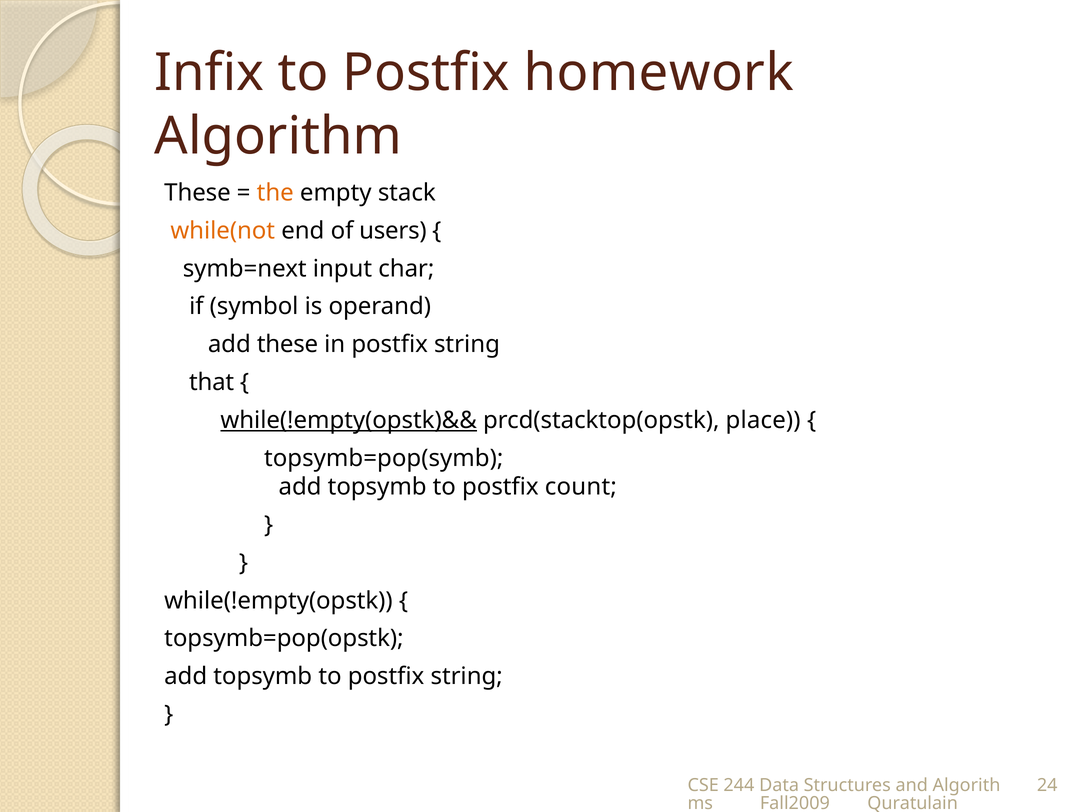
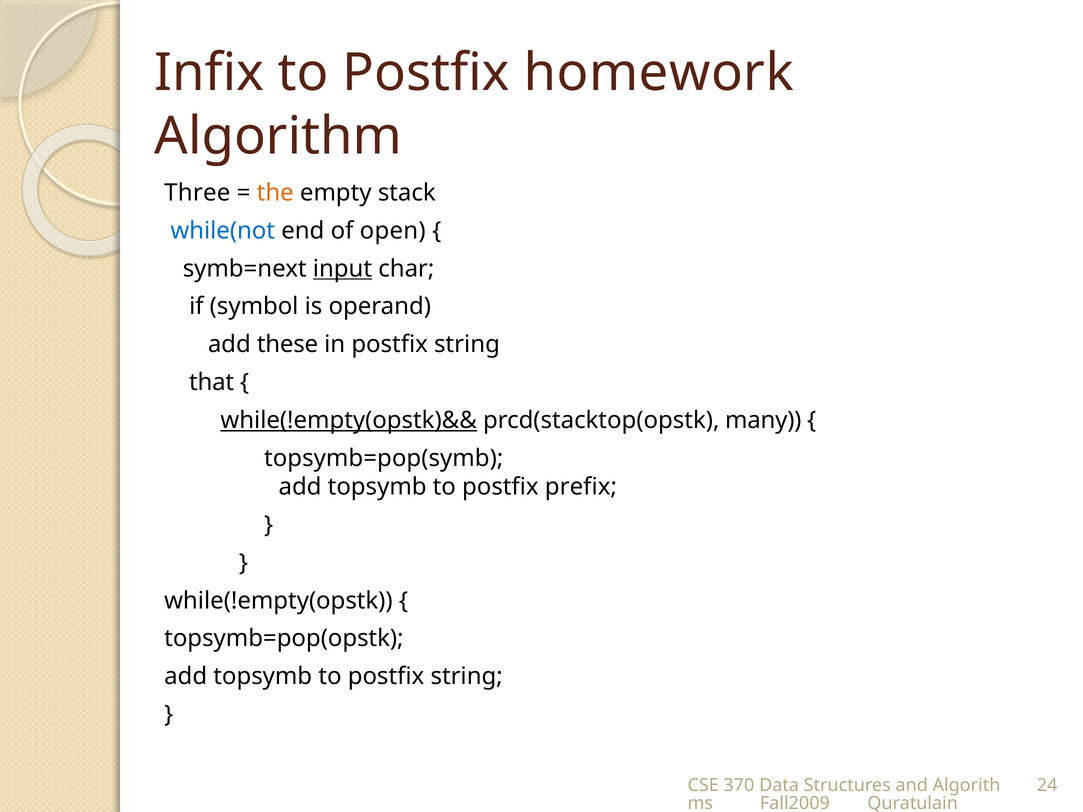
These: These -> Three (197, 193)
while(not colour: orange -> blue (223, 231)
users: users -> open (393, 231)
input underline: none -> present (342, 269)
place: place -> many (763, 420)
count: count -> prefix (581, 487)
244: 244 -> 370 (739, 785)
